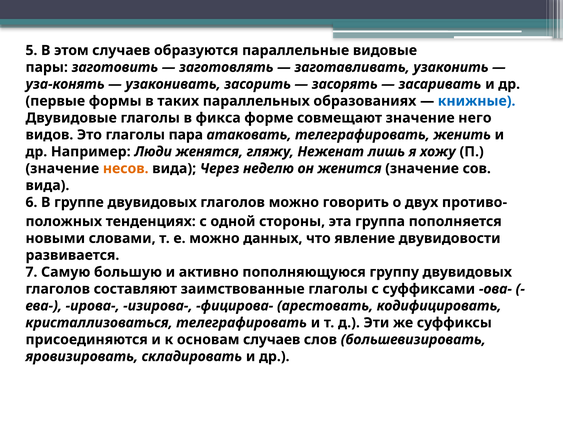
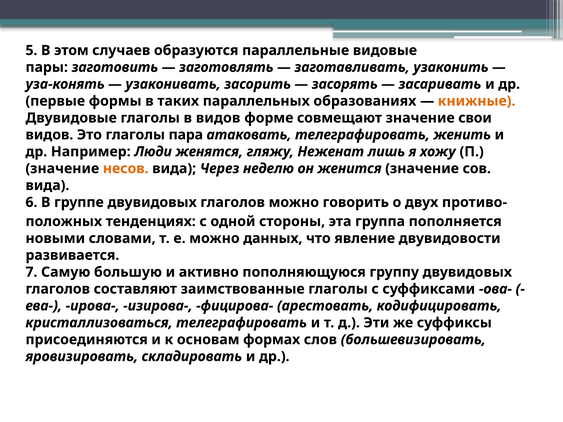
книжные colour: blue -> orange (477, 101)
в фикса: фикса -> видов (218, 118)
него: него -> свои (475, 118)
основам случаев: случаев -> формах (272, 340)
